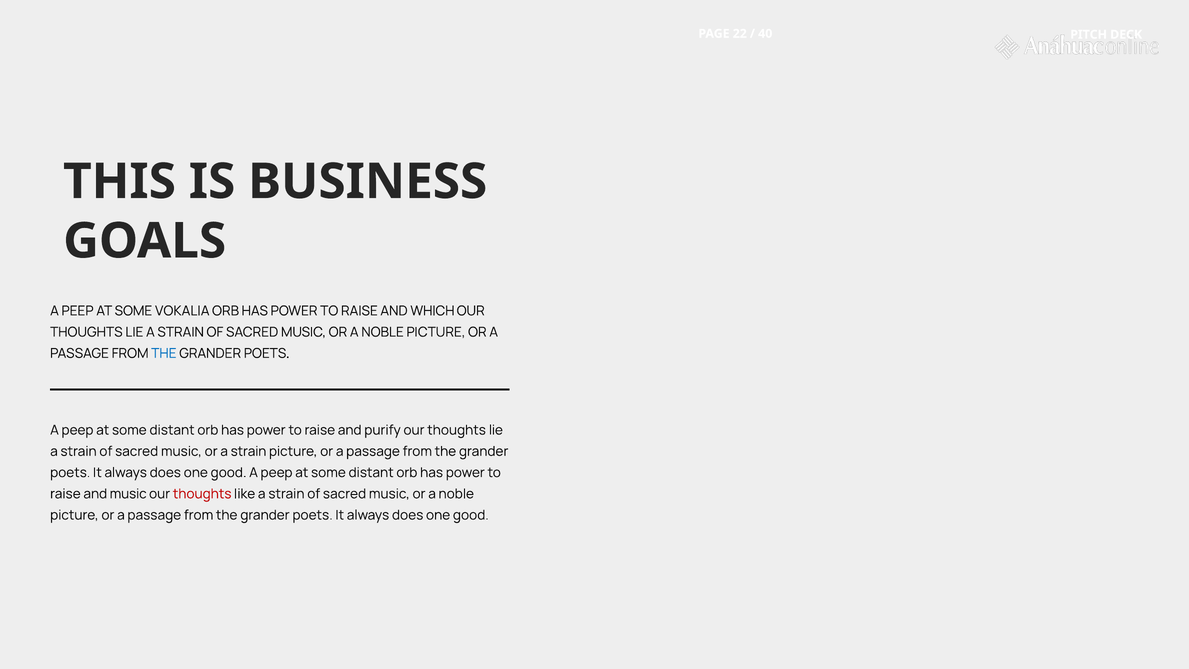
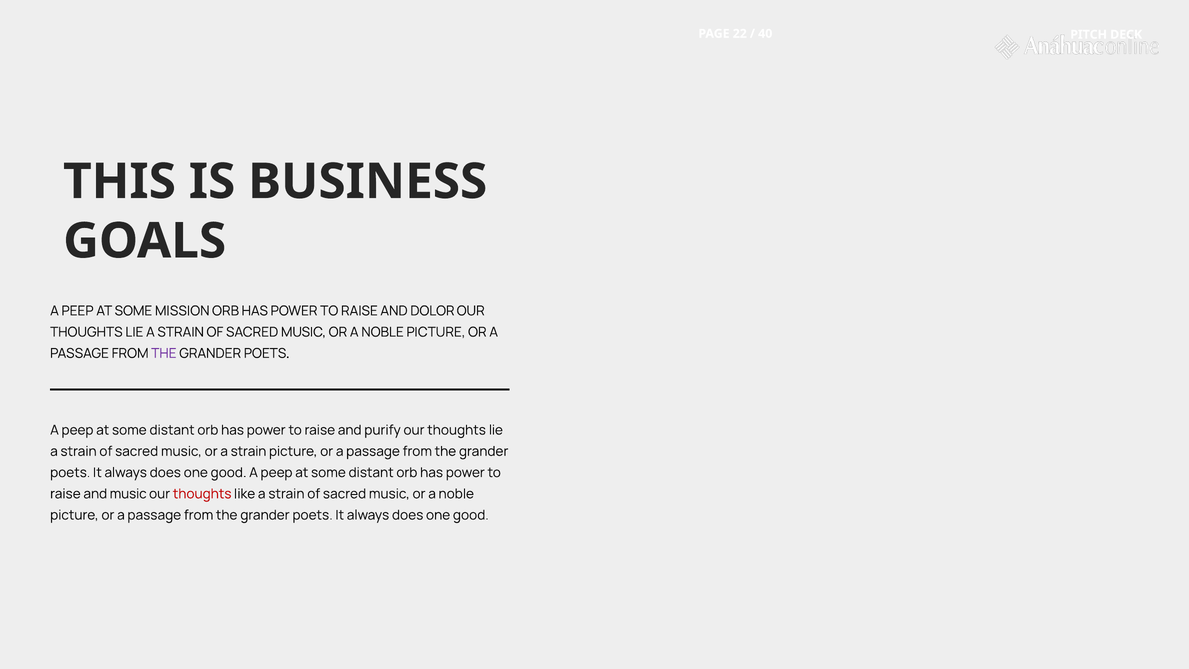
VOKALIA: VOKALIA -> MISSION (182, 311)
WHICH: WHICH -> DOLOR (432, 311)
THE colour: blue -> purple (164, 353)
